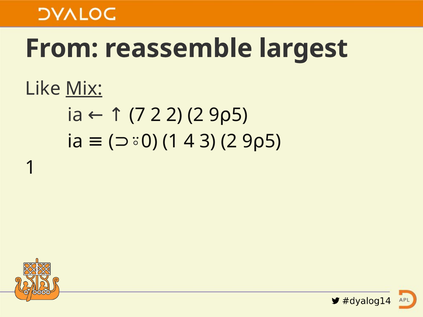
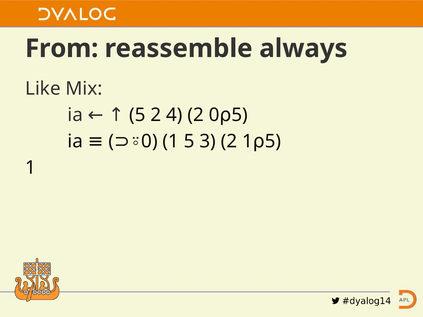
largest: largest -> always (303, 49)
Mix underline: present -> none (84, 89)
7: 7 -> 5 (137, 115)
2: 2 -> 4 (174, 115)
9: 9 -> 0 (214, 115)
4: 4 -> 5 (189, 141)
3 2 9: 9 -> 1 (247, 141)
